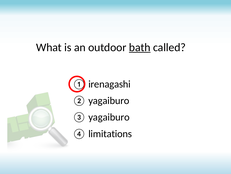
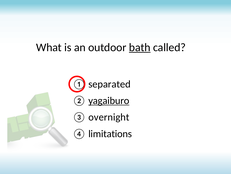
irenagashi: irenagashi -> separated (109, 84)
yagaiburo underline: none -> present (109, 100)
③ yagaiburo: yagaiburo -> overnight (109, 117)
